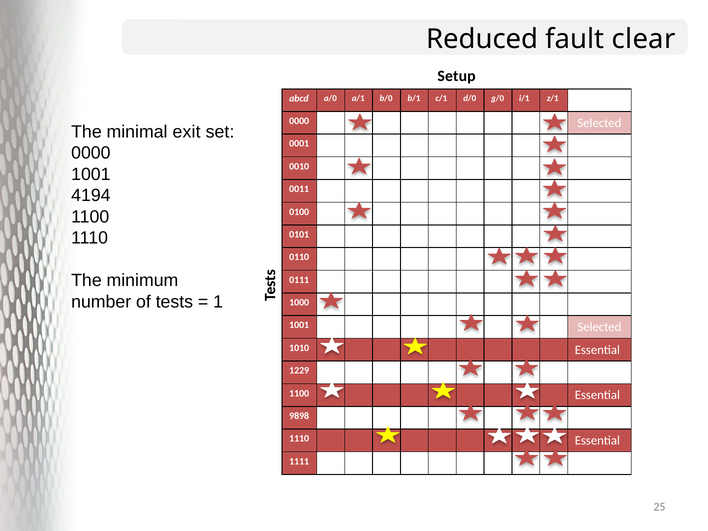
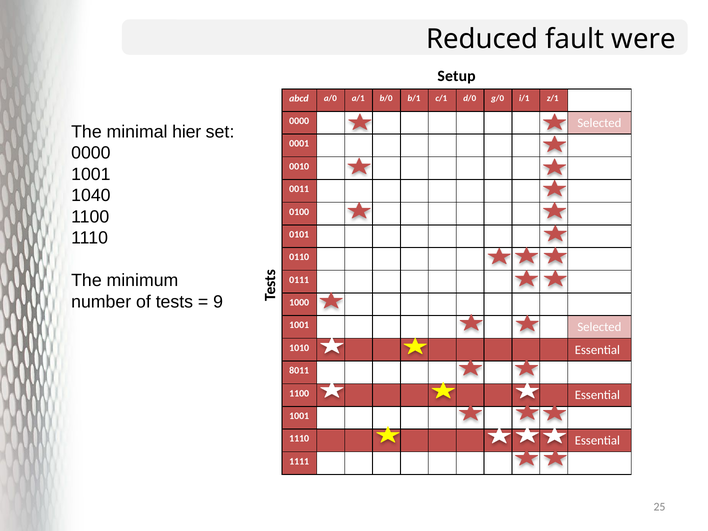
clear: clear -> were (644, 39)
exit: exit -> hier (187, 132)
4194: 4194 -> 1040 (91, 196)
1: 1 -> 9 (218, 302)
1229: 1229 -> 8011 (299, 371)
9898: 9898 -> 1001 (299, 416)
